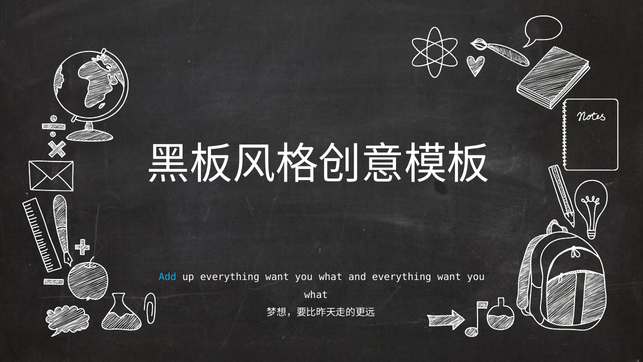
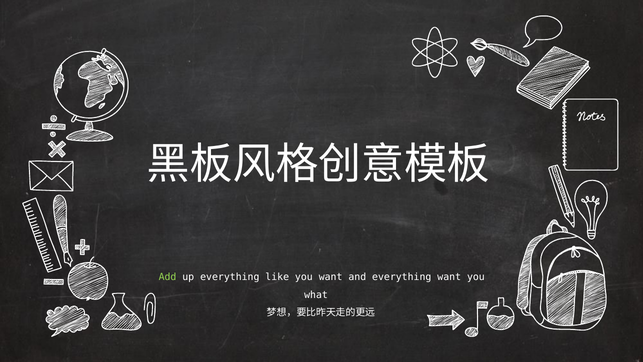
Add colour: light blue -> light green (168, 277)
up everything want: want -> like (277, 277)
what: what -> want (331, 277)
